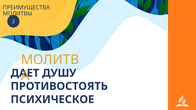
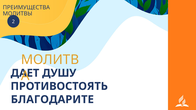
ПСИХИЧЕСКОЕ: ПСИХИЧЕСКОЕ -> БЛАГОДАРИТЕ (52, 100)
